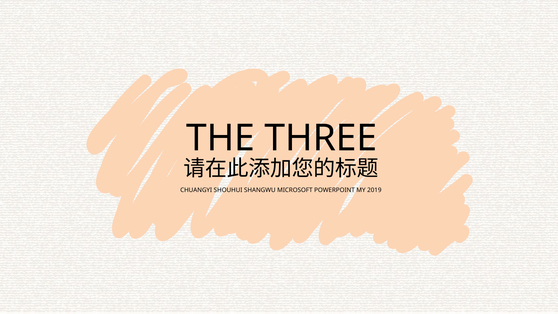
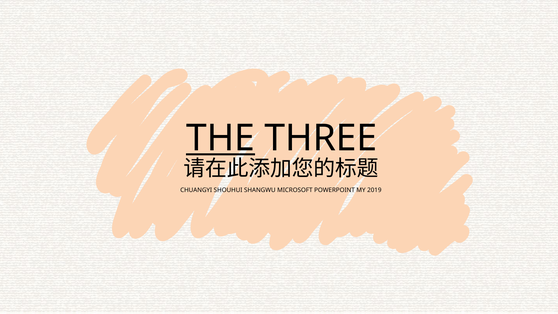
THE underline: none -> present (221, 138)
